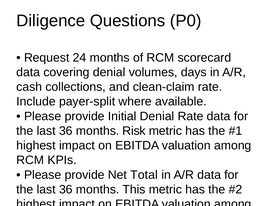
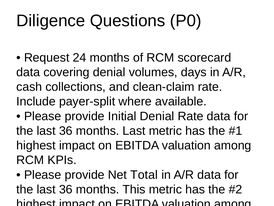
months Risk: Risk -> Last (134, 131)
